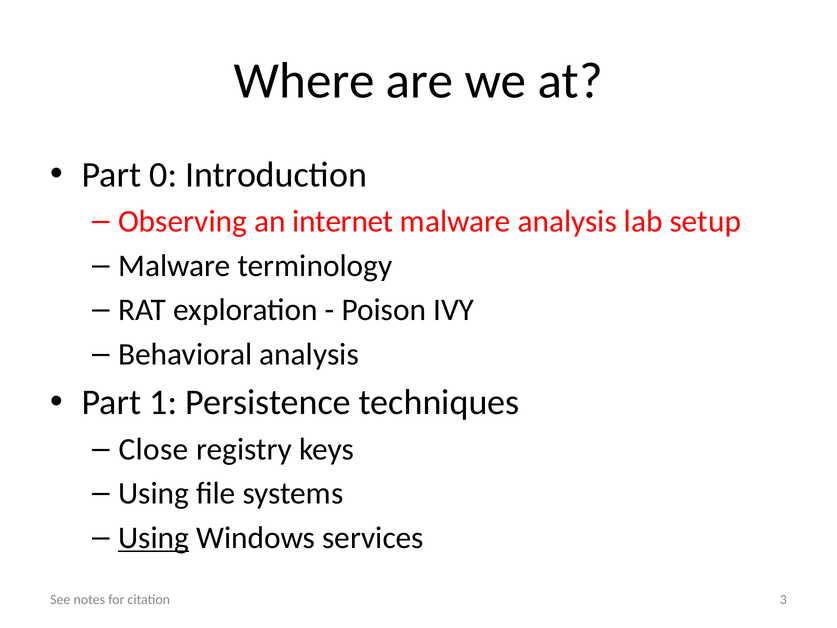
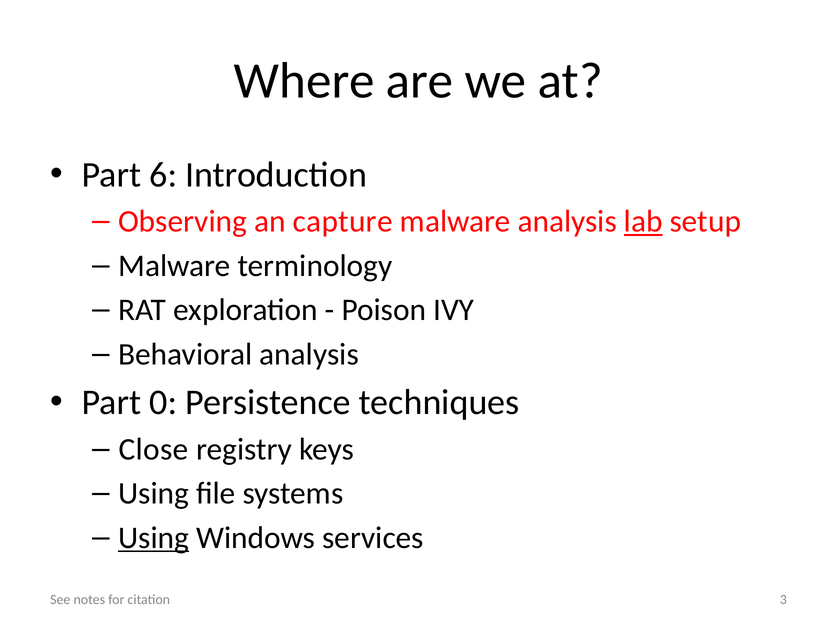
0: 0 -> 6 (163, 175)
internet: internet -> capture (343, 221)
lab underline: none -> present (643, 221)
1: 1 -> 0 (163, 402)
